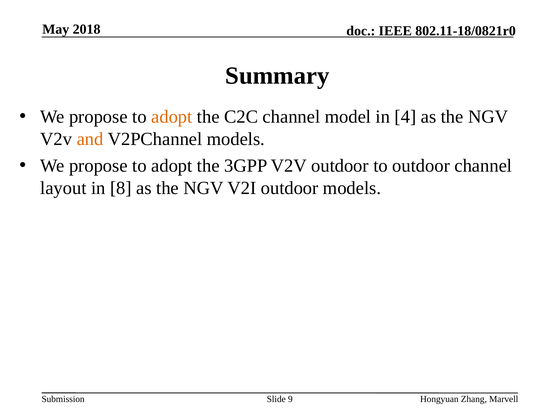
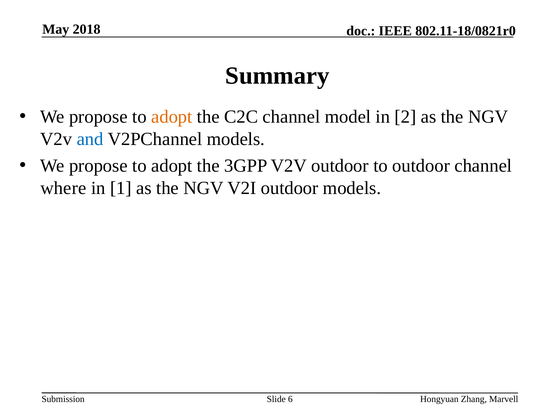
4: 4 -> 2 (405, 117)
and colour: orange -> blue (90, 139)
layout: layout -> where (63, 188)
8: 8 -> 1 (121, 188)
9: 9 -> 6 (290, 399)
